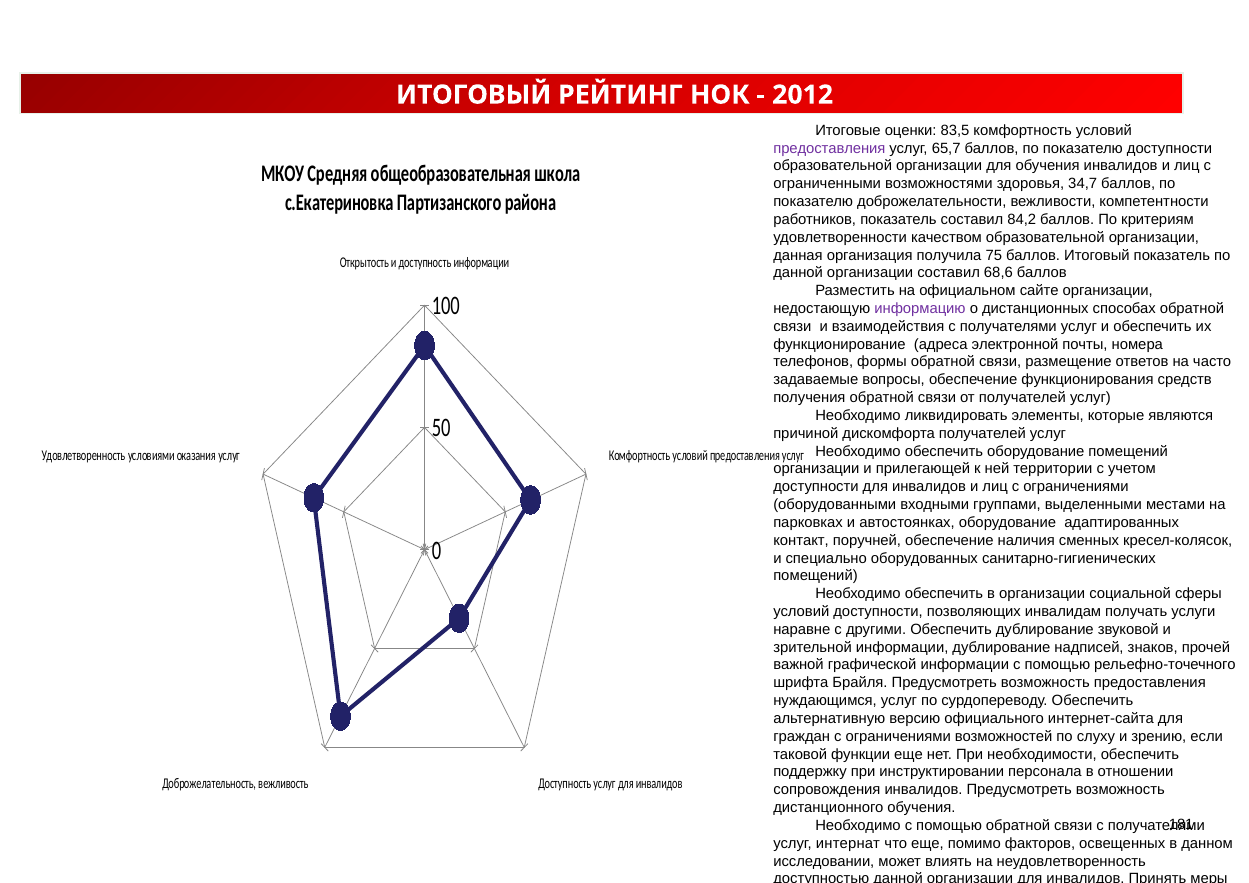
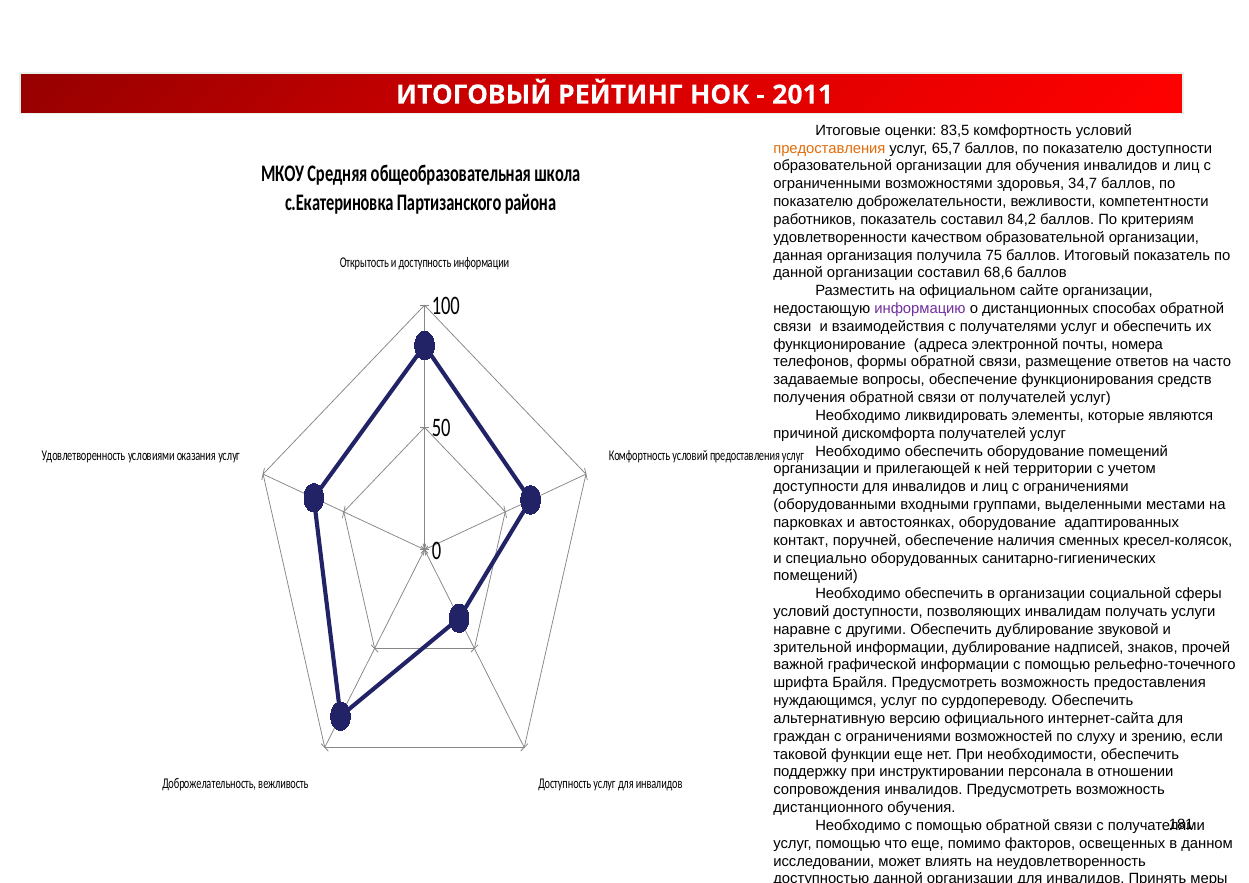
2012: 2012 -> 2011 (803, 95)
предоставления colour: purple -> orange (829, 148)
услуг интернат: интернат -> помощью (848, 844)
